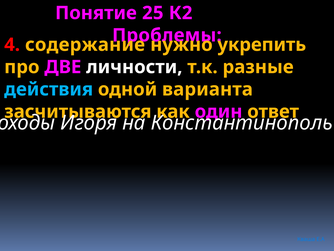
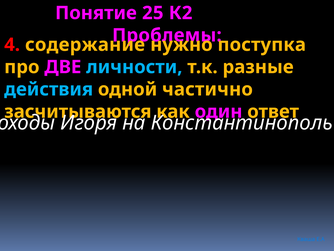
укрепить: укрепить -> поступка (262, 45)
личности colour: white -> light blue (134, 67)
варианта: варианта -> частично (207, 89)
